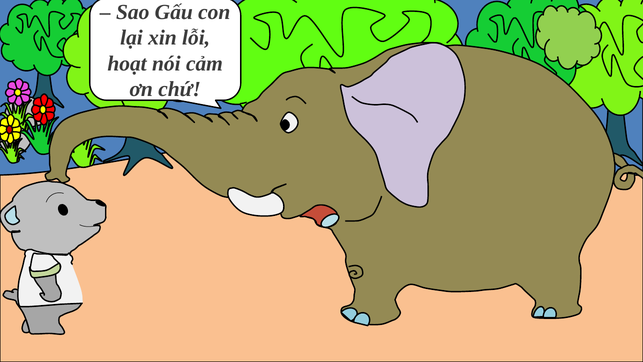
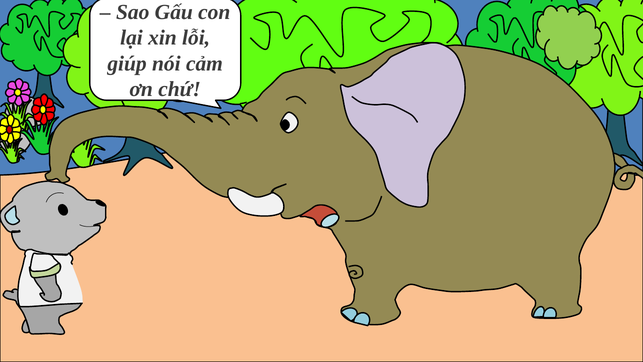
hoạt: hoạt -> giúp (127, 63)
